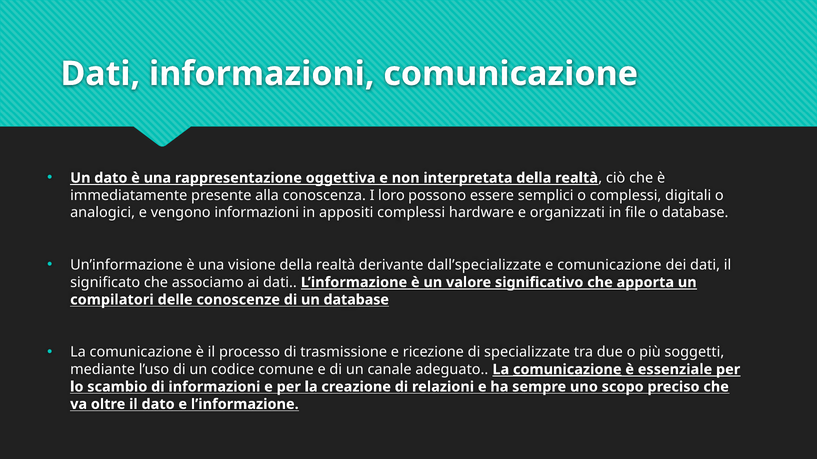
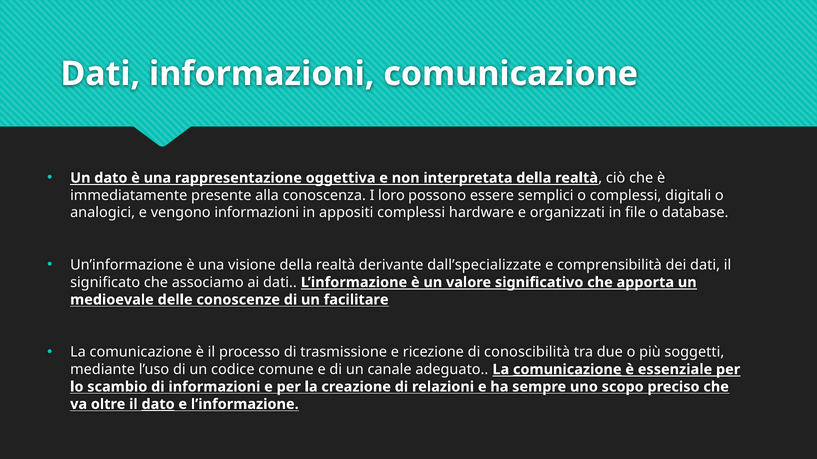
e comunicazione: comunicazione -> comprensibilità (609, 265)
compilatori: compilatori -> medioevale (112, 300)
un database: database -> facilitare (356, 300)
specializzate: specializzate -> conoscibilità (527, 352)
dato underline: none -> present (158, 405)
